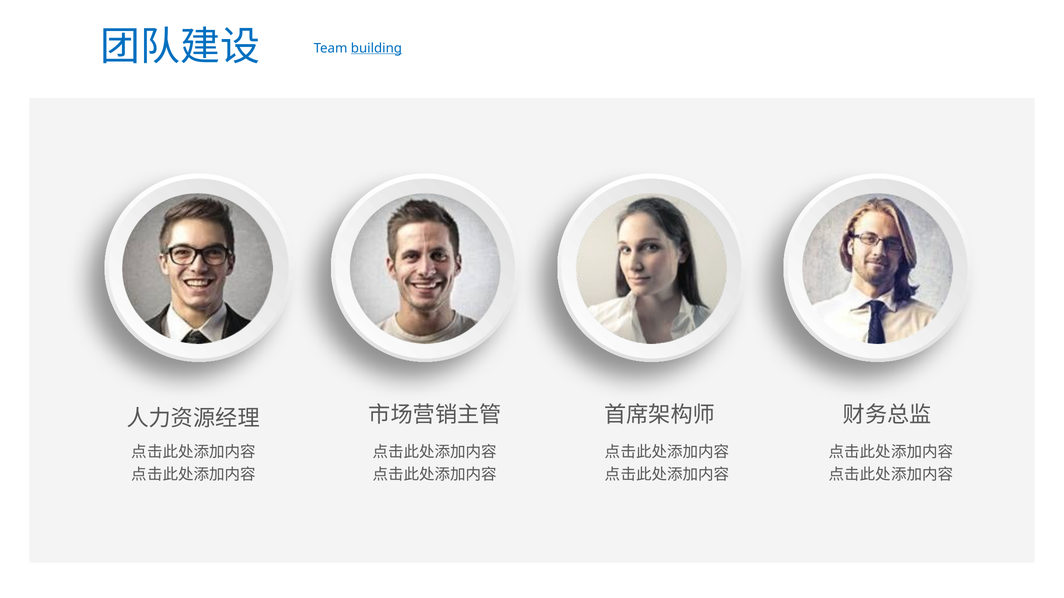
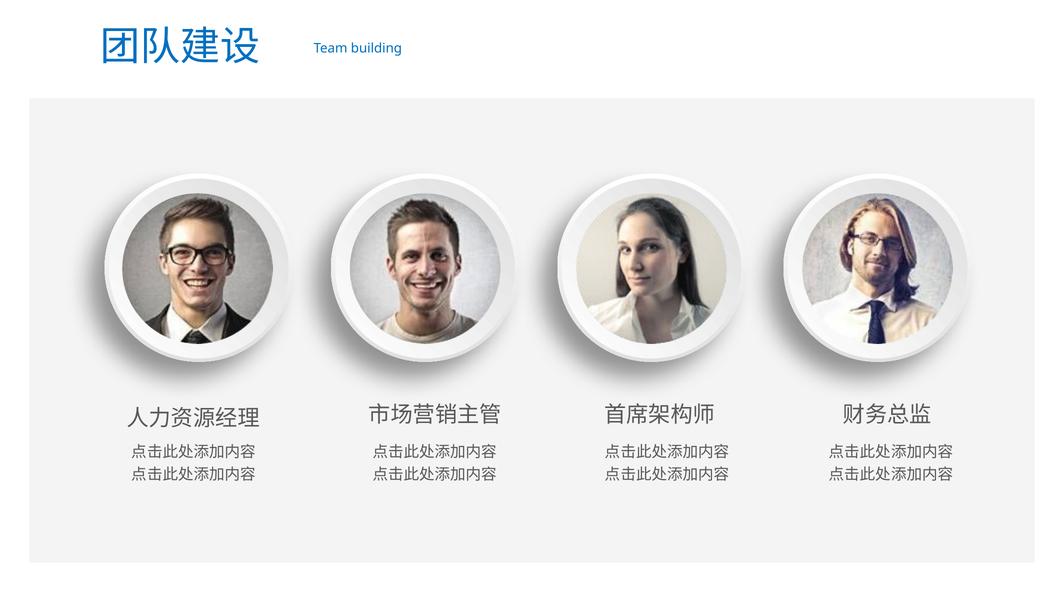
building underline: present -> none (376, 48)
